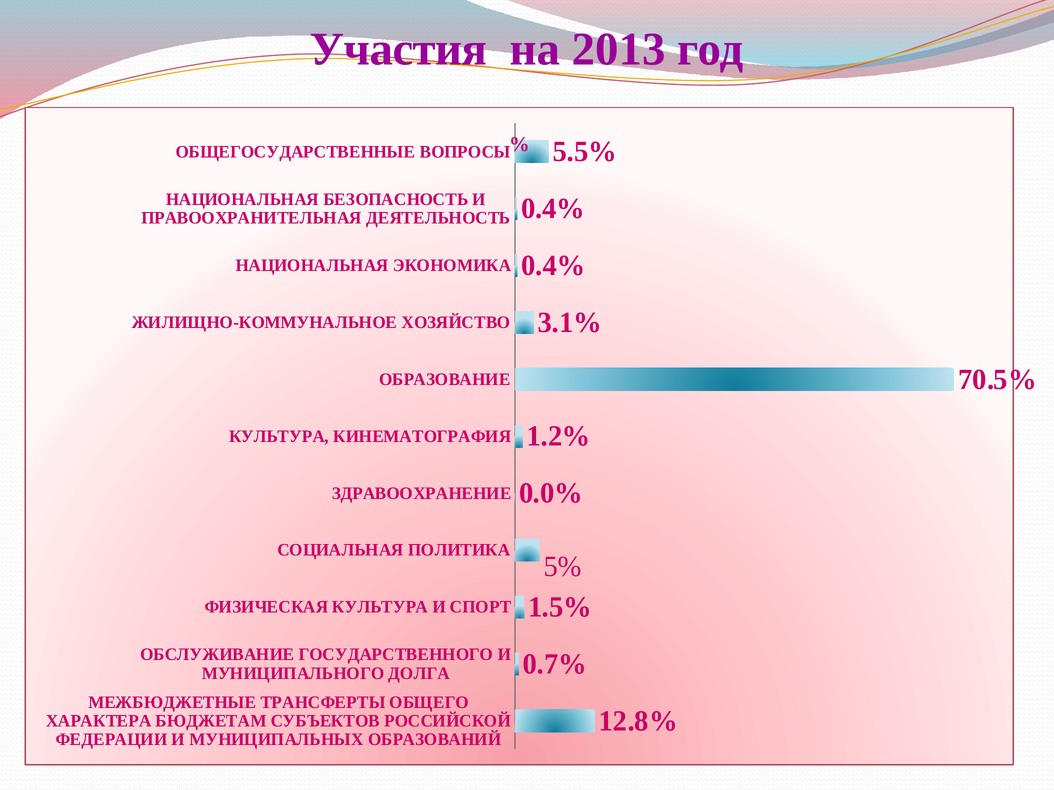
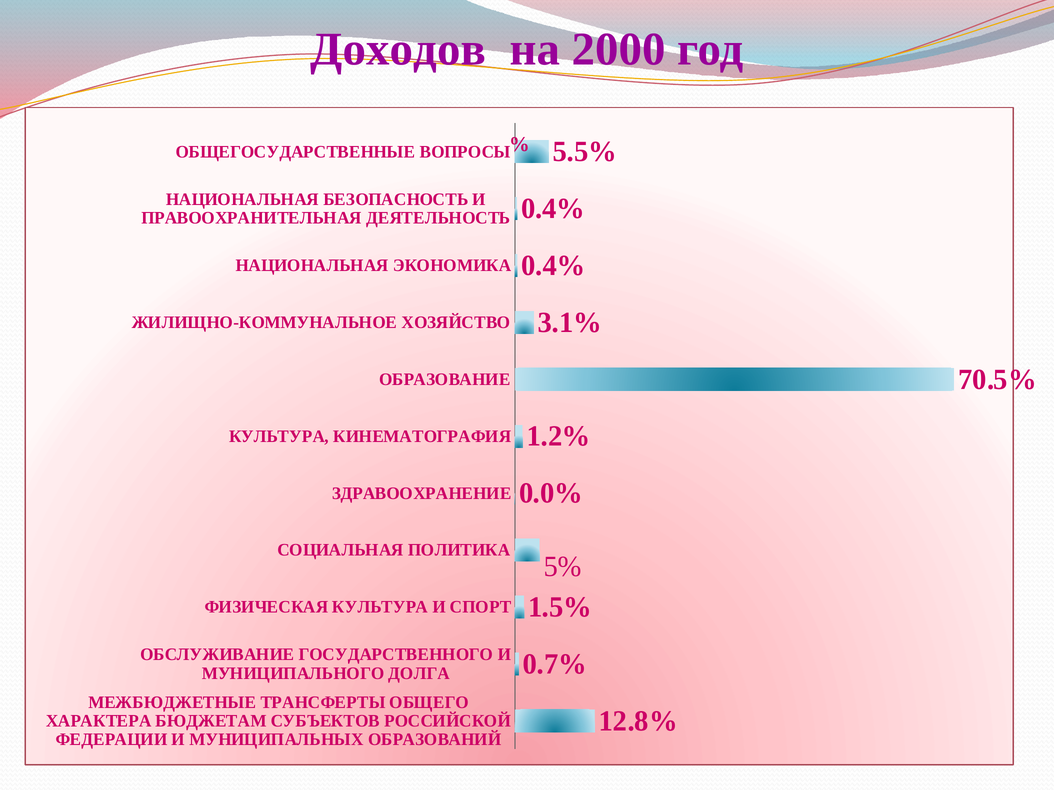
Участия: Участия -> Доходов (398, 49)
2013: 2013 -> 2000 (619, 49)
